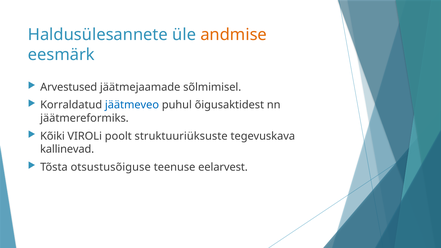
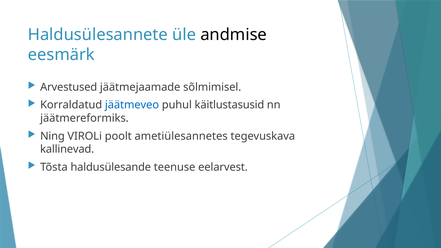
andmise colour: orange -> black (234, 35)
õigusaktidest: õigusaktidest -> käitlustasusid (229, 105)
Kõiki: Kõiki -> Ning (52, 136)
struktuuriüksuste: struktuuriüksuste -> ametiülesannetes (181, 136)
otsustusõiguse: otsustusõiguse -> haldusülesande (111, 167)
